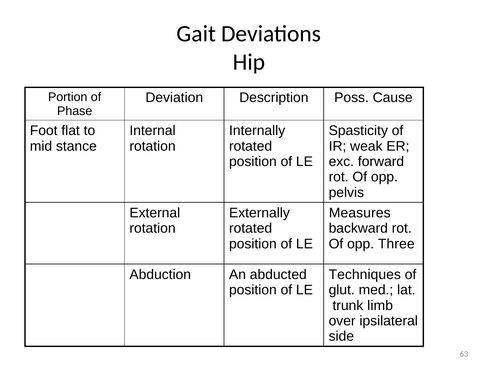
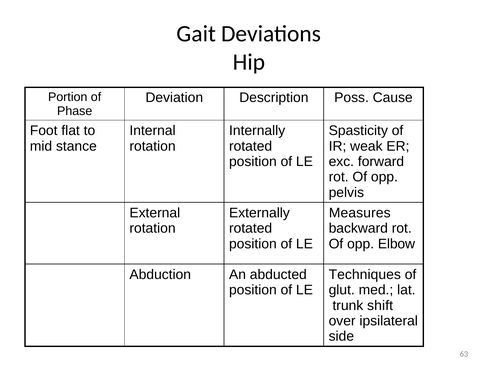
Three: Three -> Elbow (396, 243)
limb: limb -> shift (380, 305)
